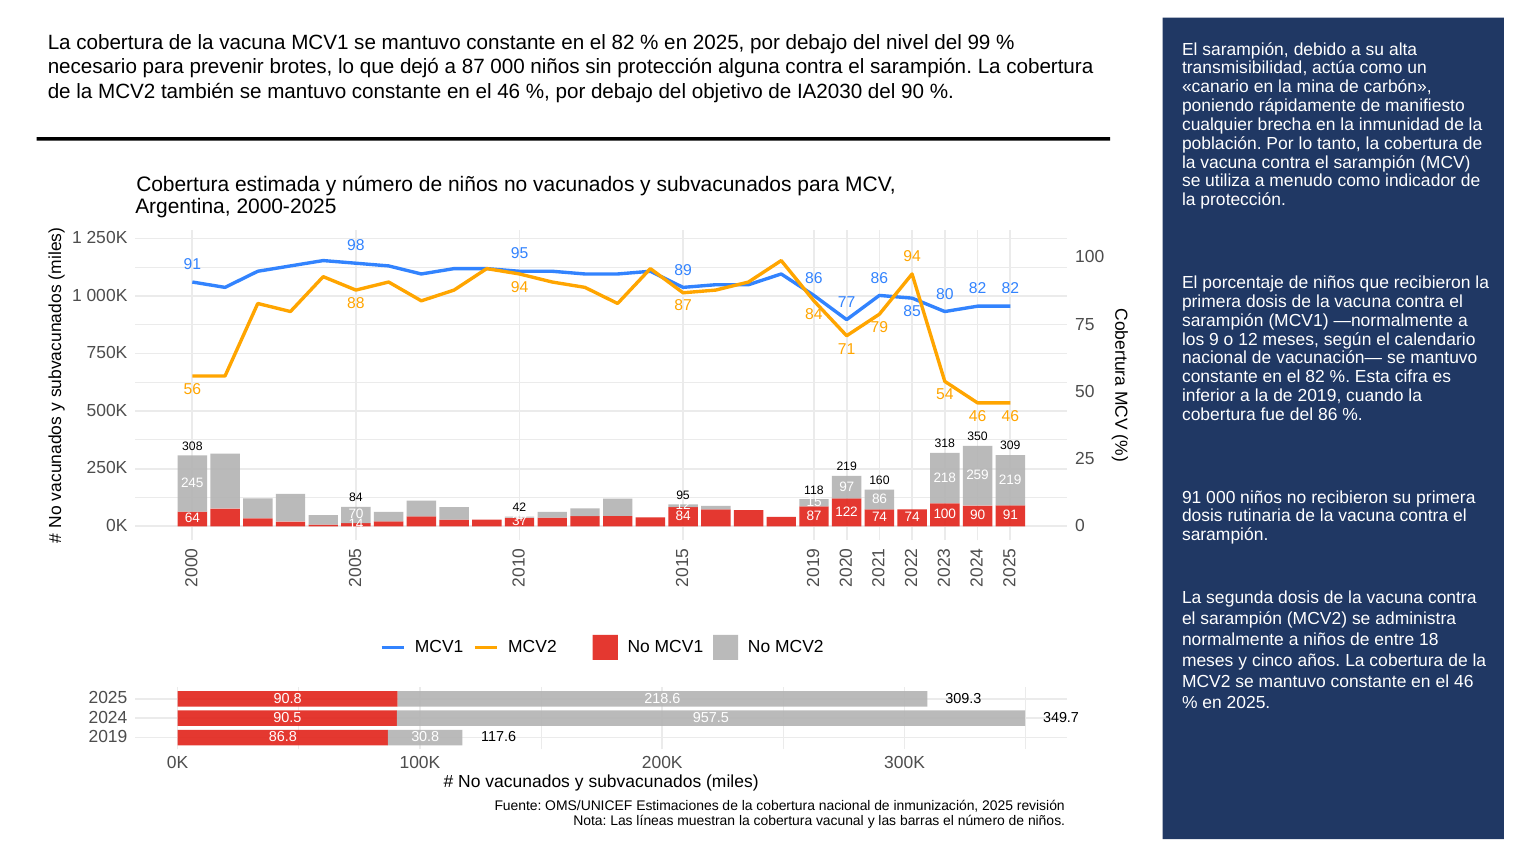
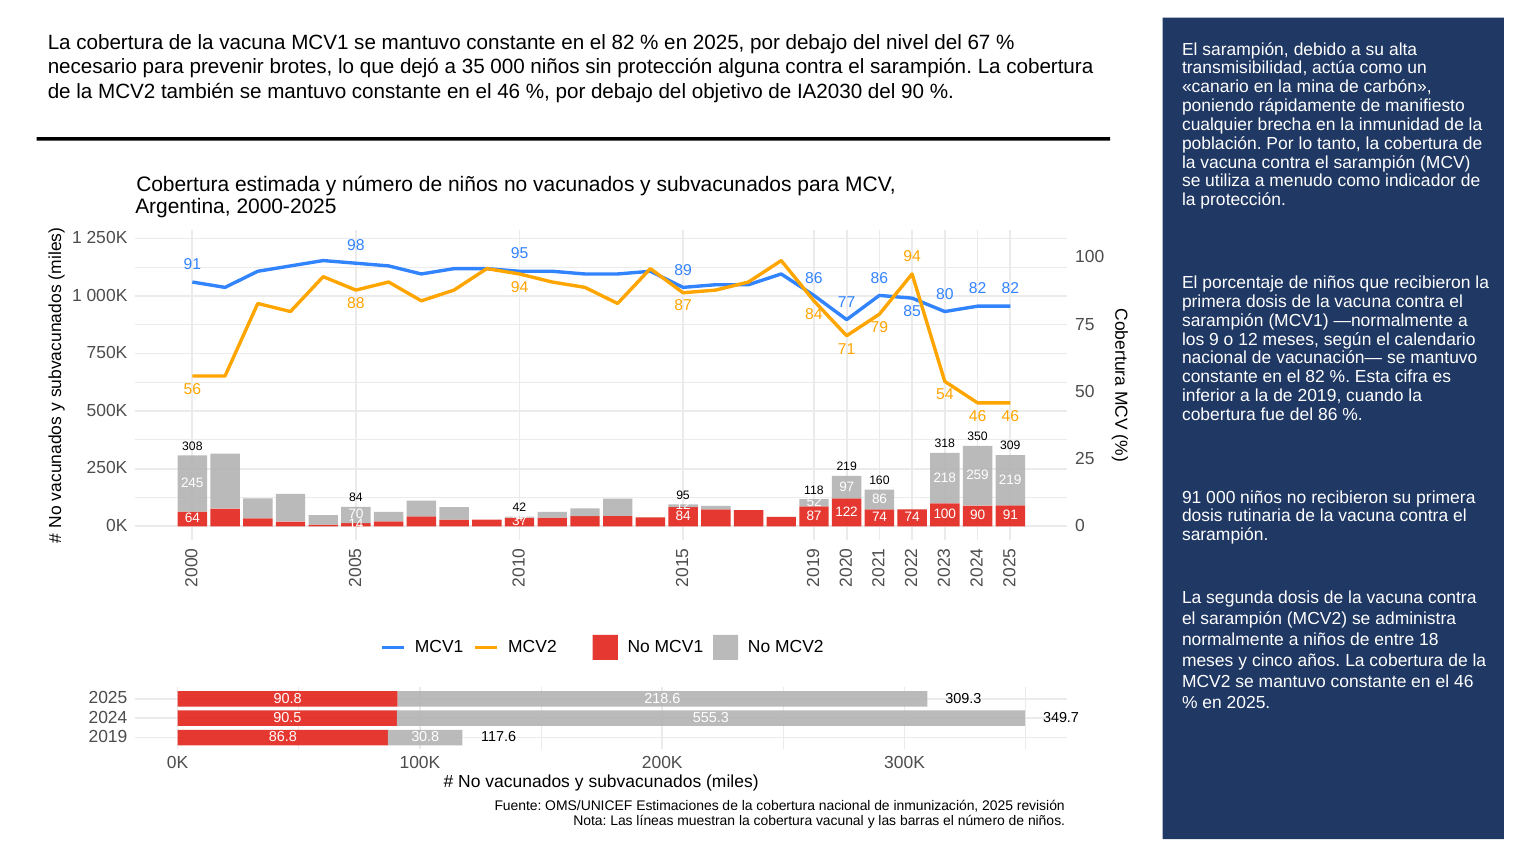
99: 99 -> 67 (979, 42)
a 87: 87 -> 35 (473, 67)
15: 15 -> 52 (814, 502)
957.5: 957.5 -> 555.3 (711, 717)
